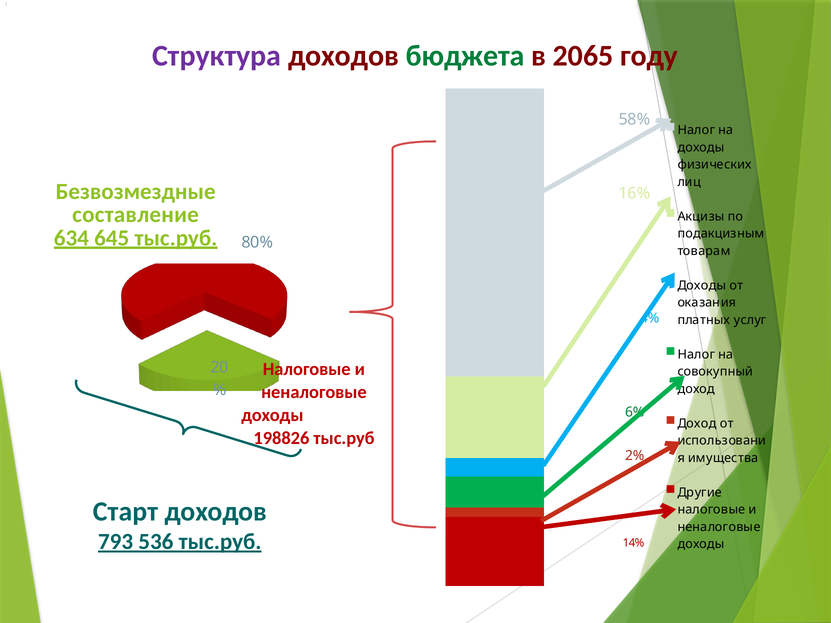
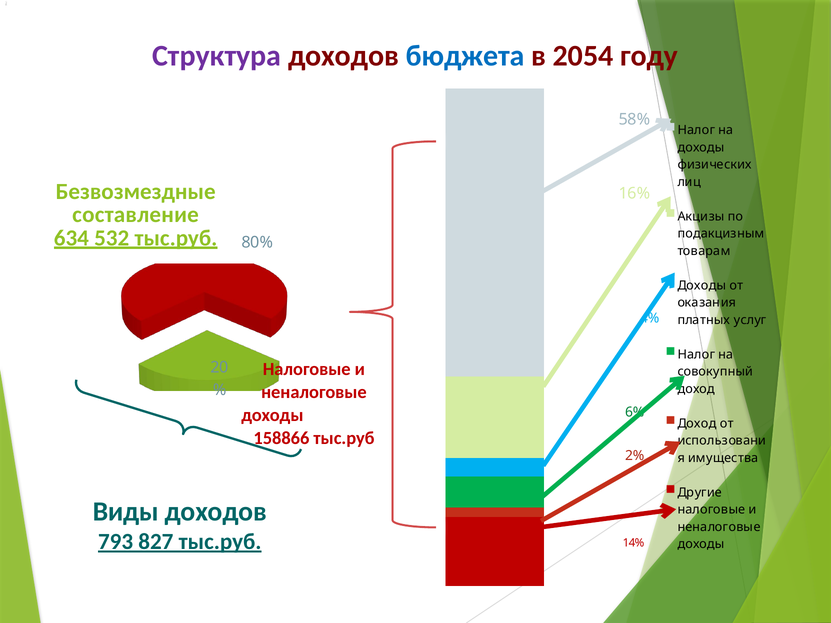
бюджета colour: green -> blue (465, 56)
2065: 2065 -> 2054 (583, 56)
645: 645 -> 532 (112, 238)
198826: 198826 -> 158866 (281, 438)
Старт: Старт -> Виды (126, 512)
536: 536 -> 827 (156, 542)
